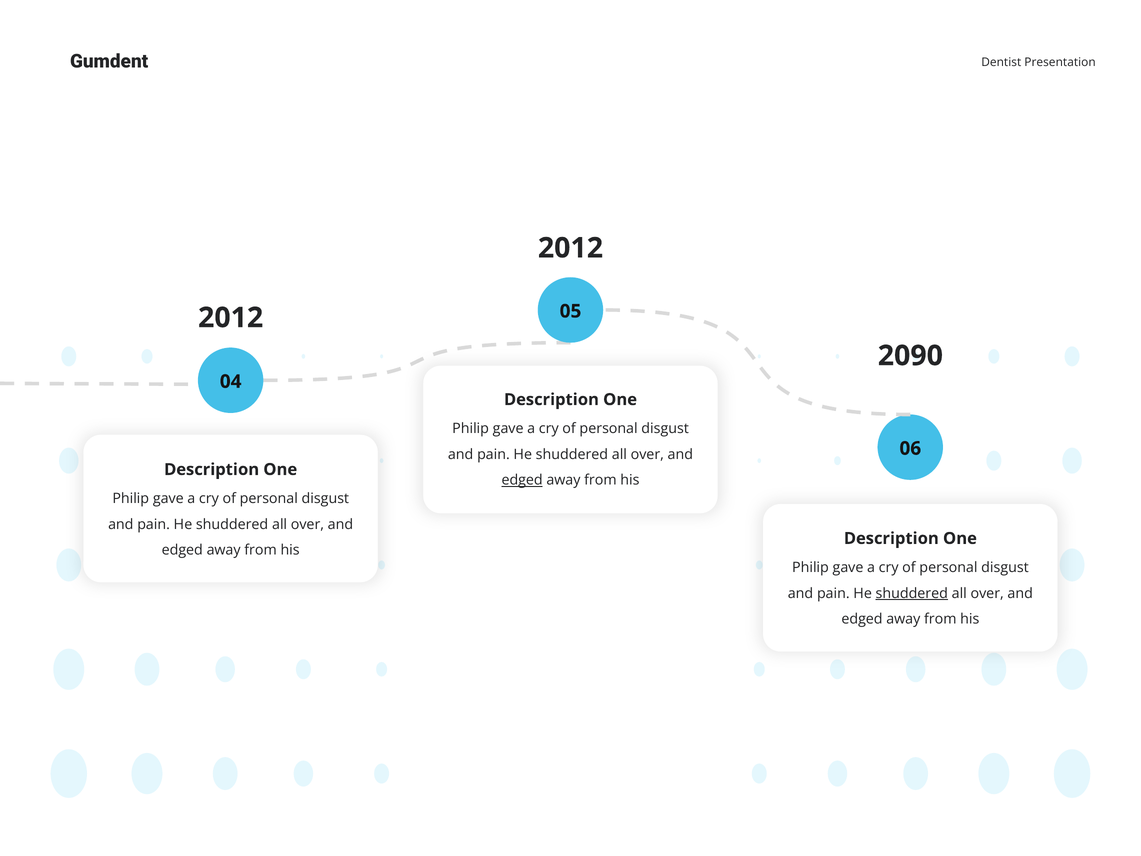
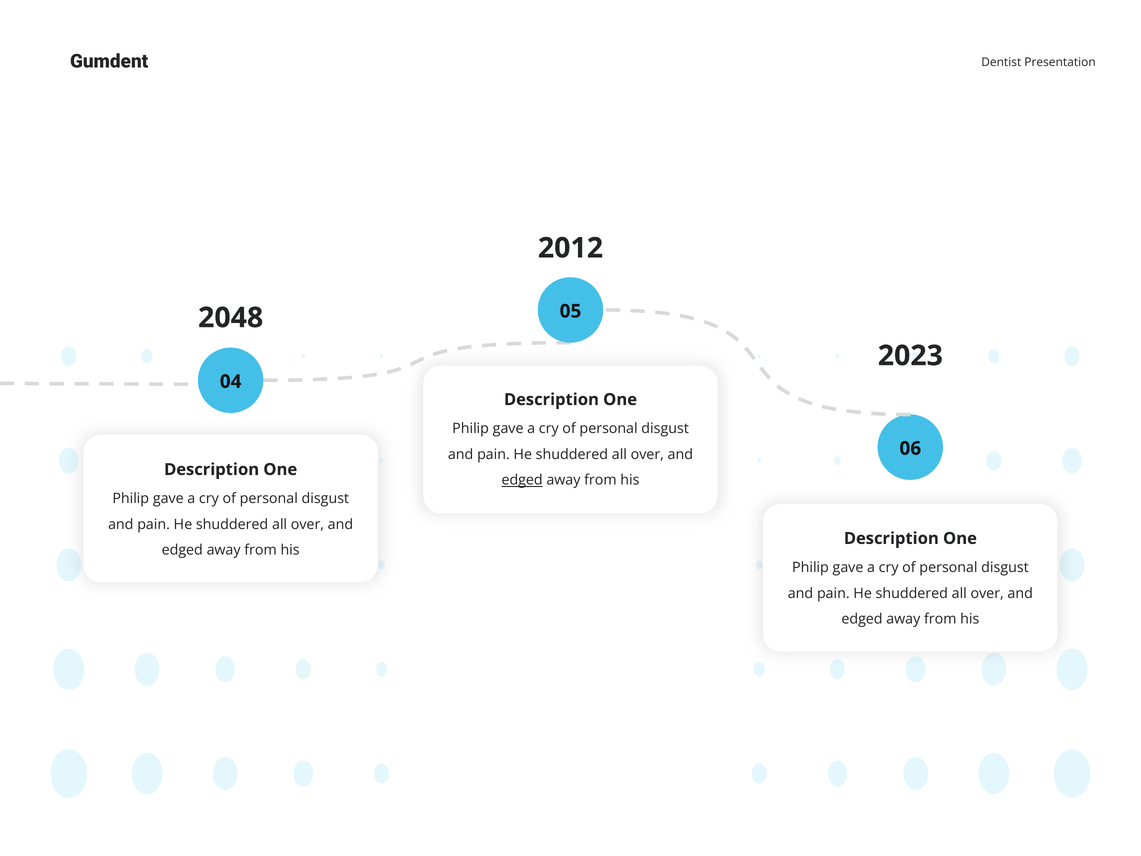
2012: 2012 -> 2048 (231, 318)
2090: 2090 -> 2023 (910, 356)
shuddered underline: present -> none (912, 593)
